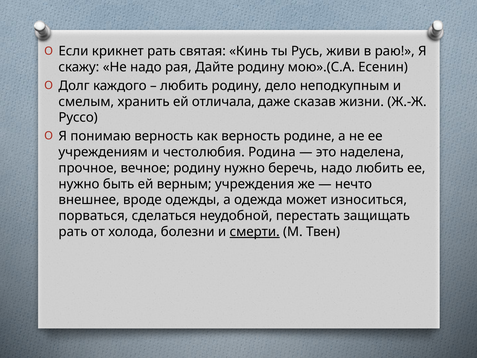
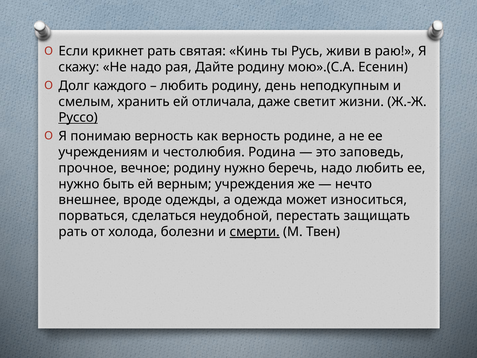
дело: дело -> день (281, 86)
сказав: сказав -> светит (315, 102)
Руссо underline: none -> present (78, 118)
наделена: наделена -> заповедь (372, 152)
